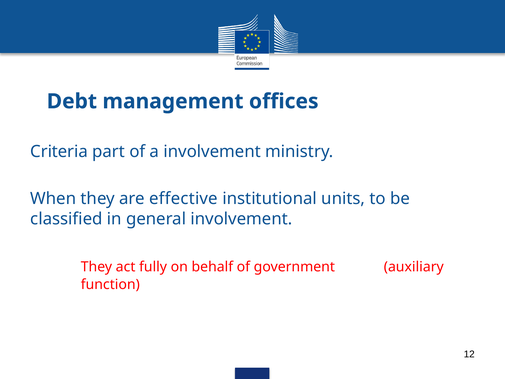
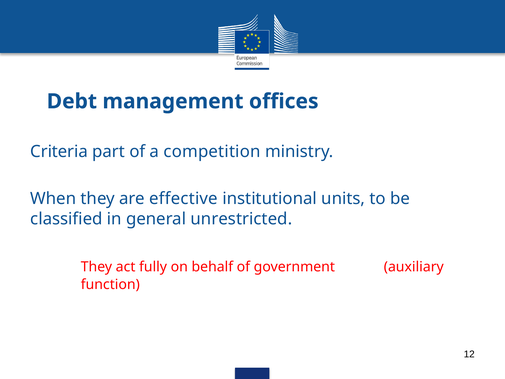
a involvement: involvement -> competition (212, 151)
general involvement: involvement -> unrestricted (241, 219)
